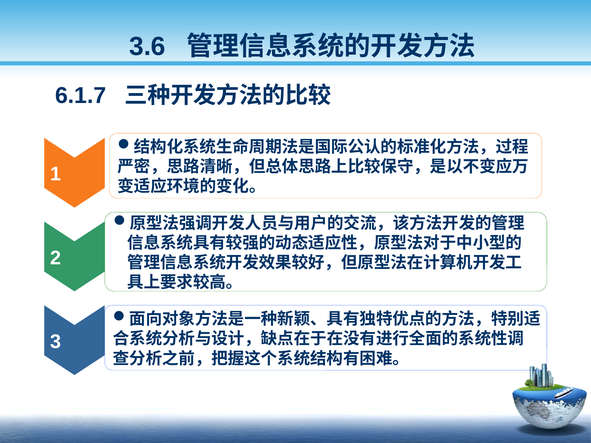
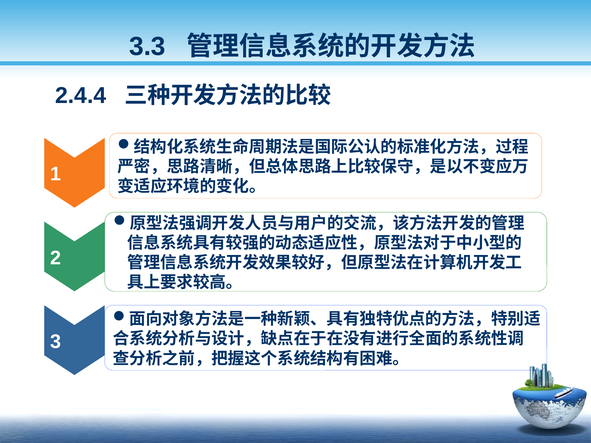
3.6: 3.6 -> 3.3 (147, 47)
6.1.7: 6.1.7 -> 2.4.4 (81, 96)
